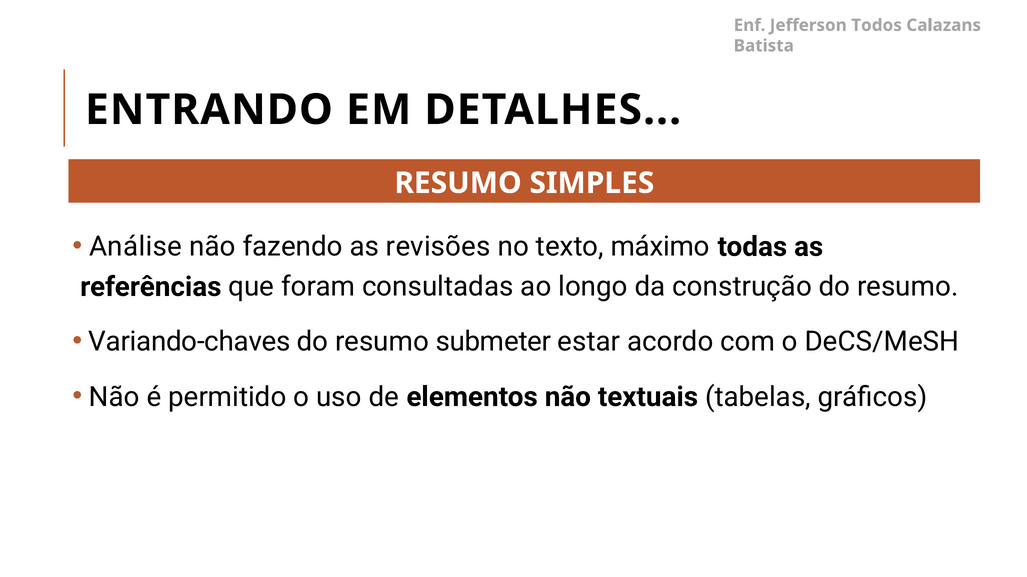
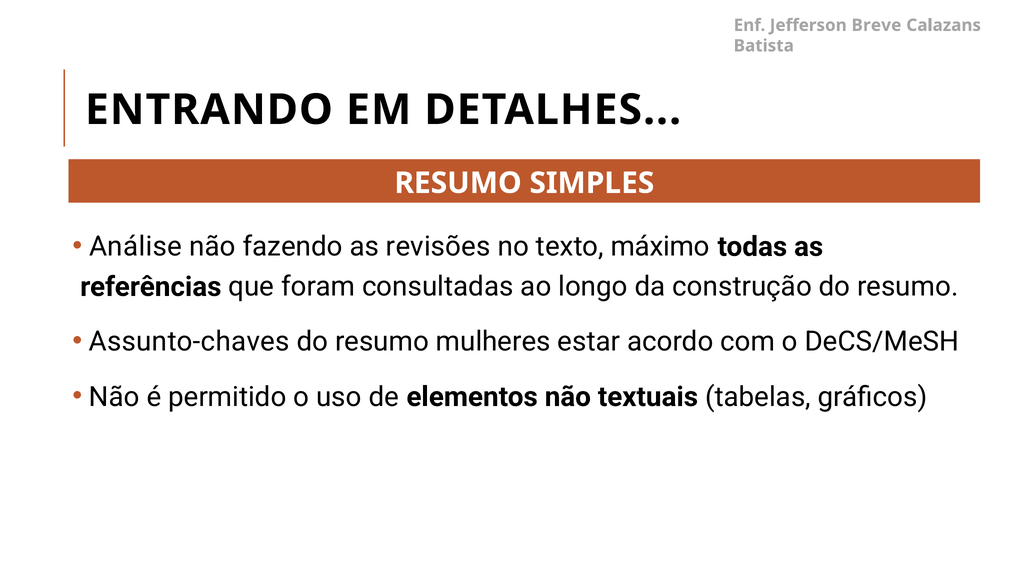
Todos: Todos -> Breve (876, 25)
Variando-chaves: Variando-chaves -> Assunto-chaves (189, 342)
submeter: submeter -> mulheres (493, 342)
